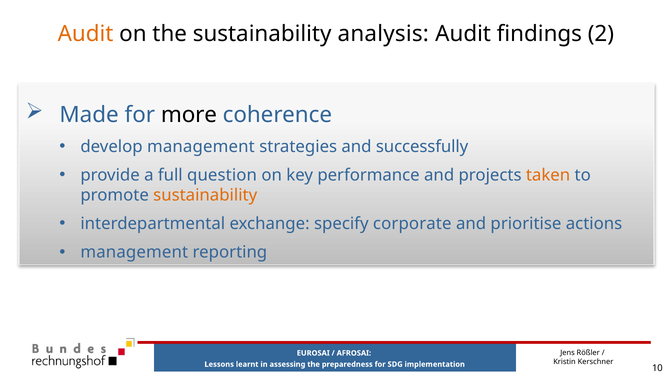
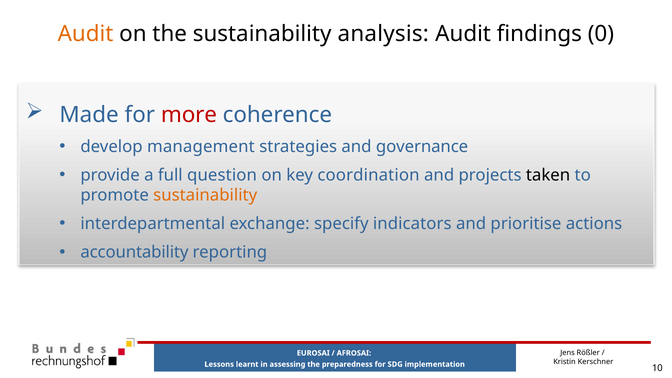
2: 2 -> 0 (601, 34)
more colour: black -> red (189, 115)
successfully: successfully -> governance (422, 147)
performance: performance -> coordination (368, 175)
taken colour: orange -> black (548, 175)
corporate: corporate -> indicators (412, 224)
management: management -> accountability (134, 252)
